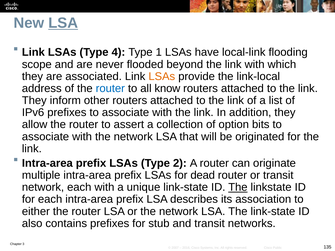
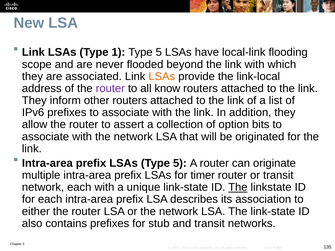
LSA underline: present -> none (63, 23)
4: 4 -> 1 (118, 52)
1: 1 -> 5 (159, 52)
router colour: blue -> purple (110, 89)
LSAs Type 2: 2 -> 5 (180, 163)
dead: dead -> timer (203, 175)
